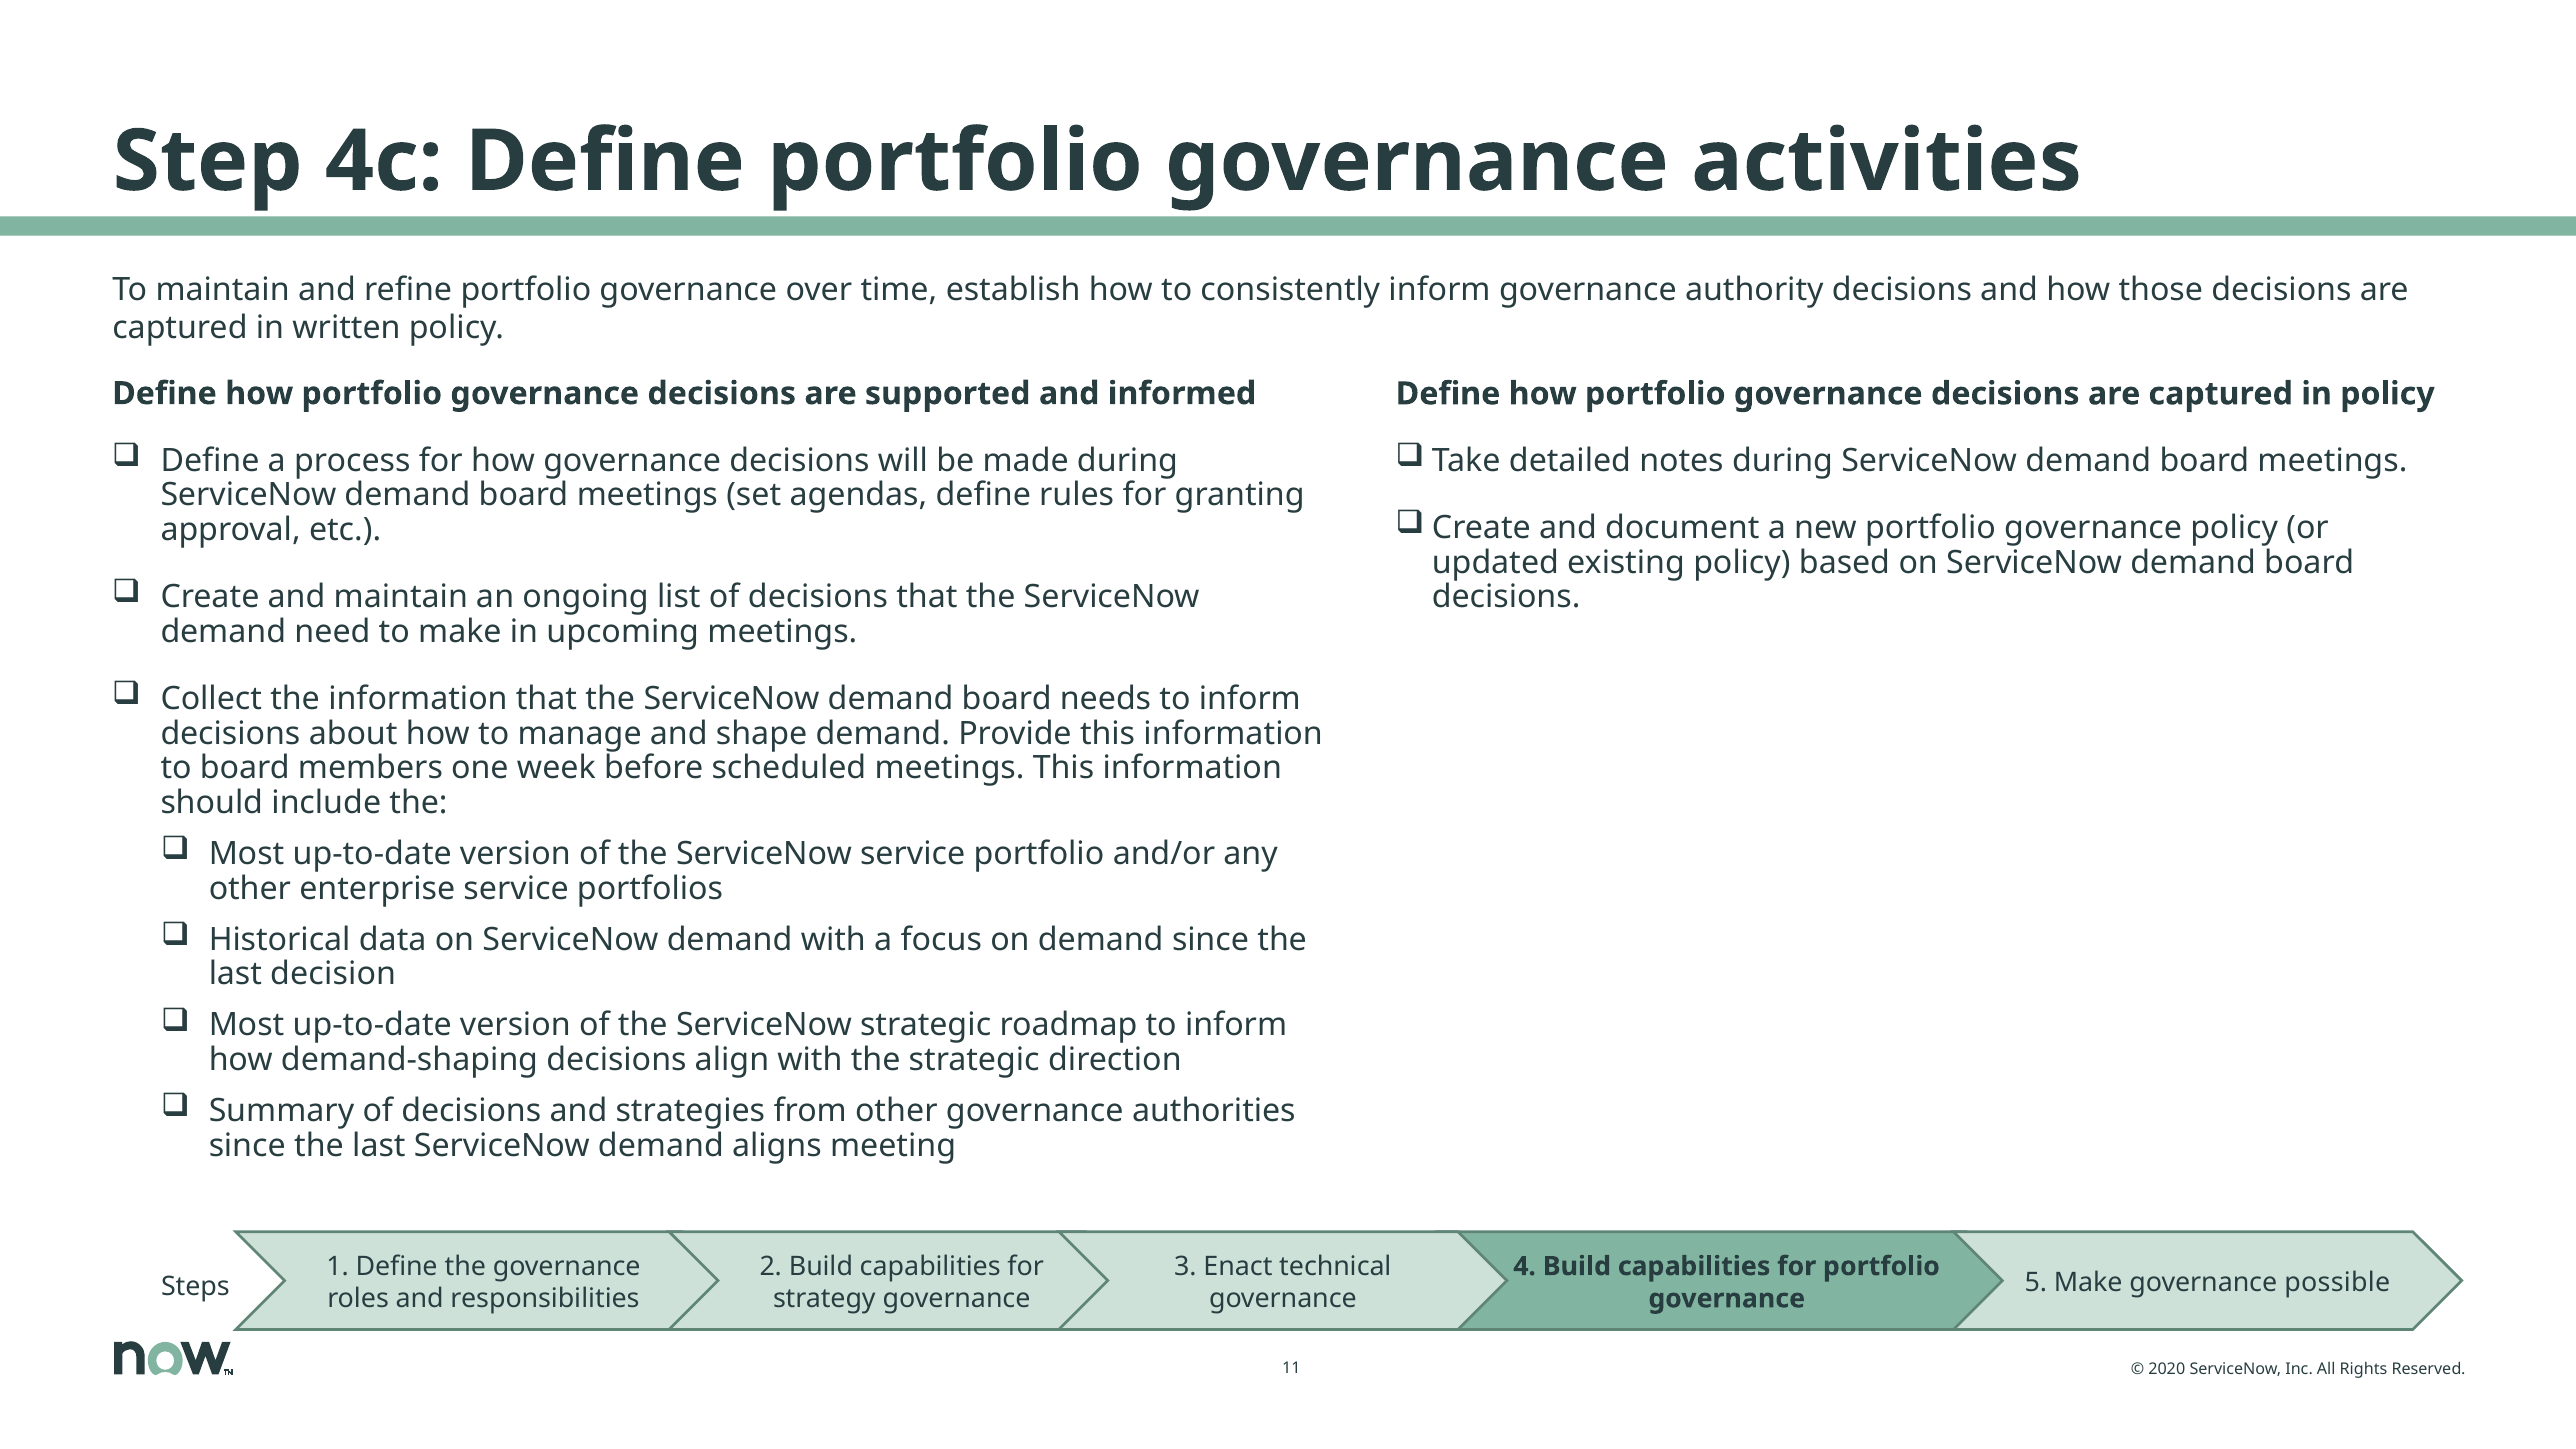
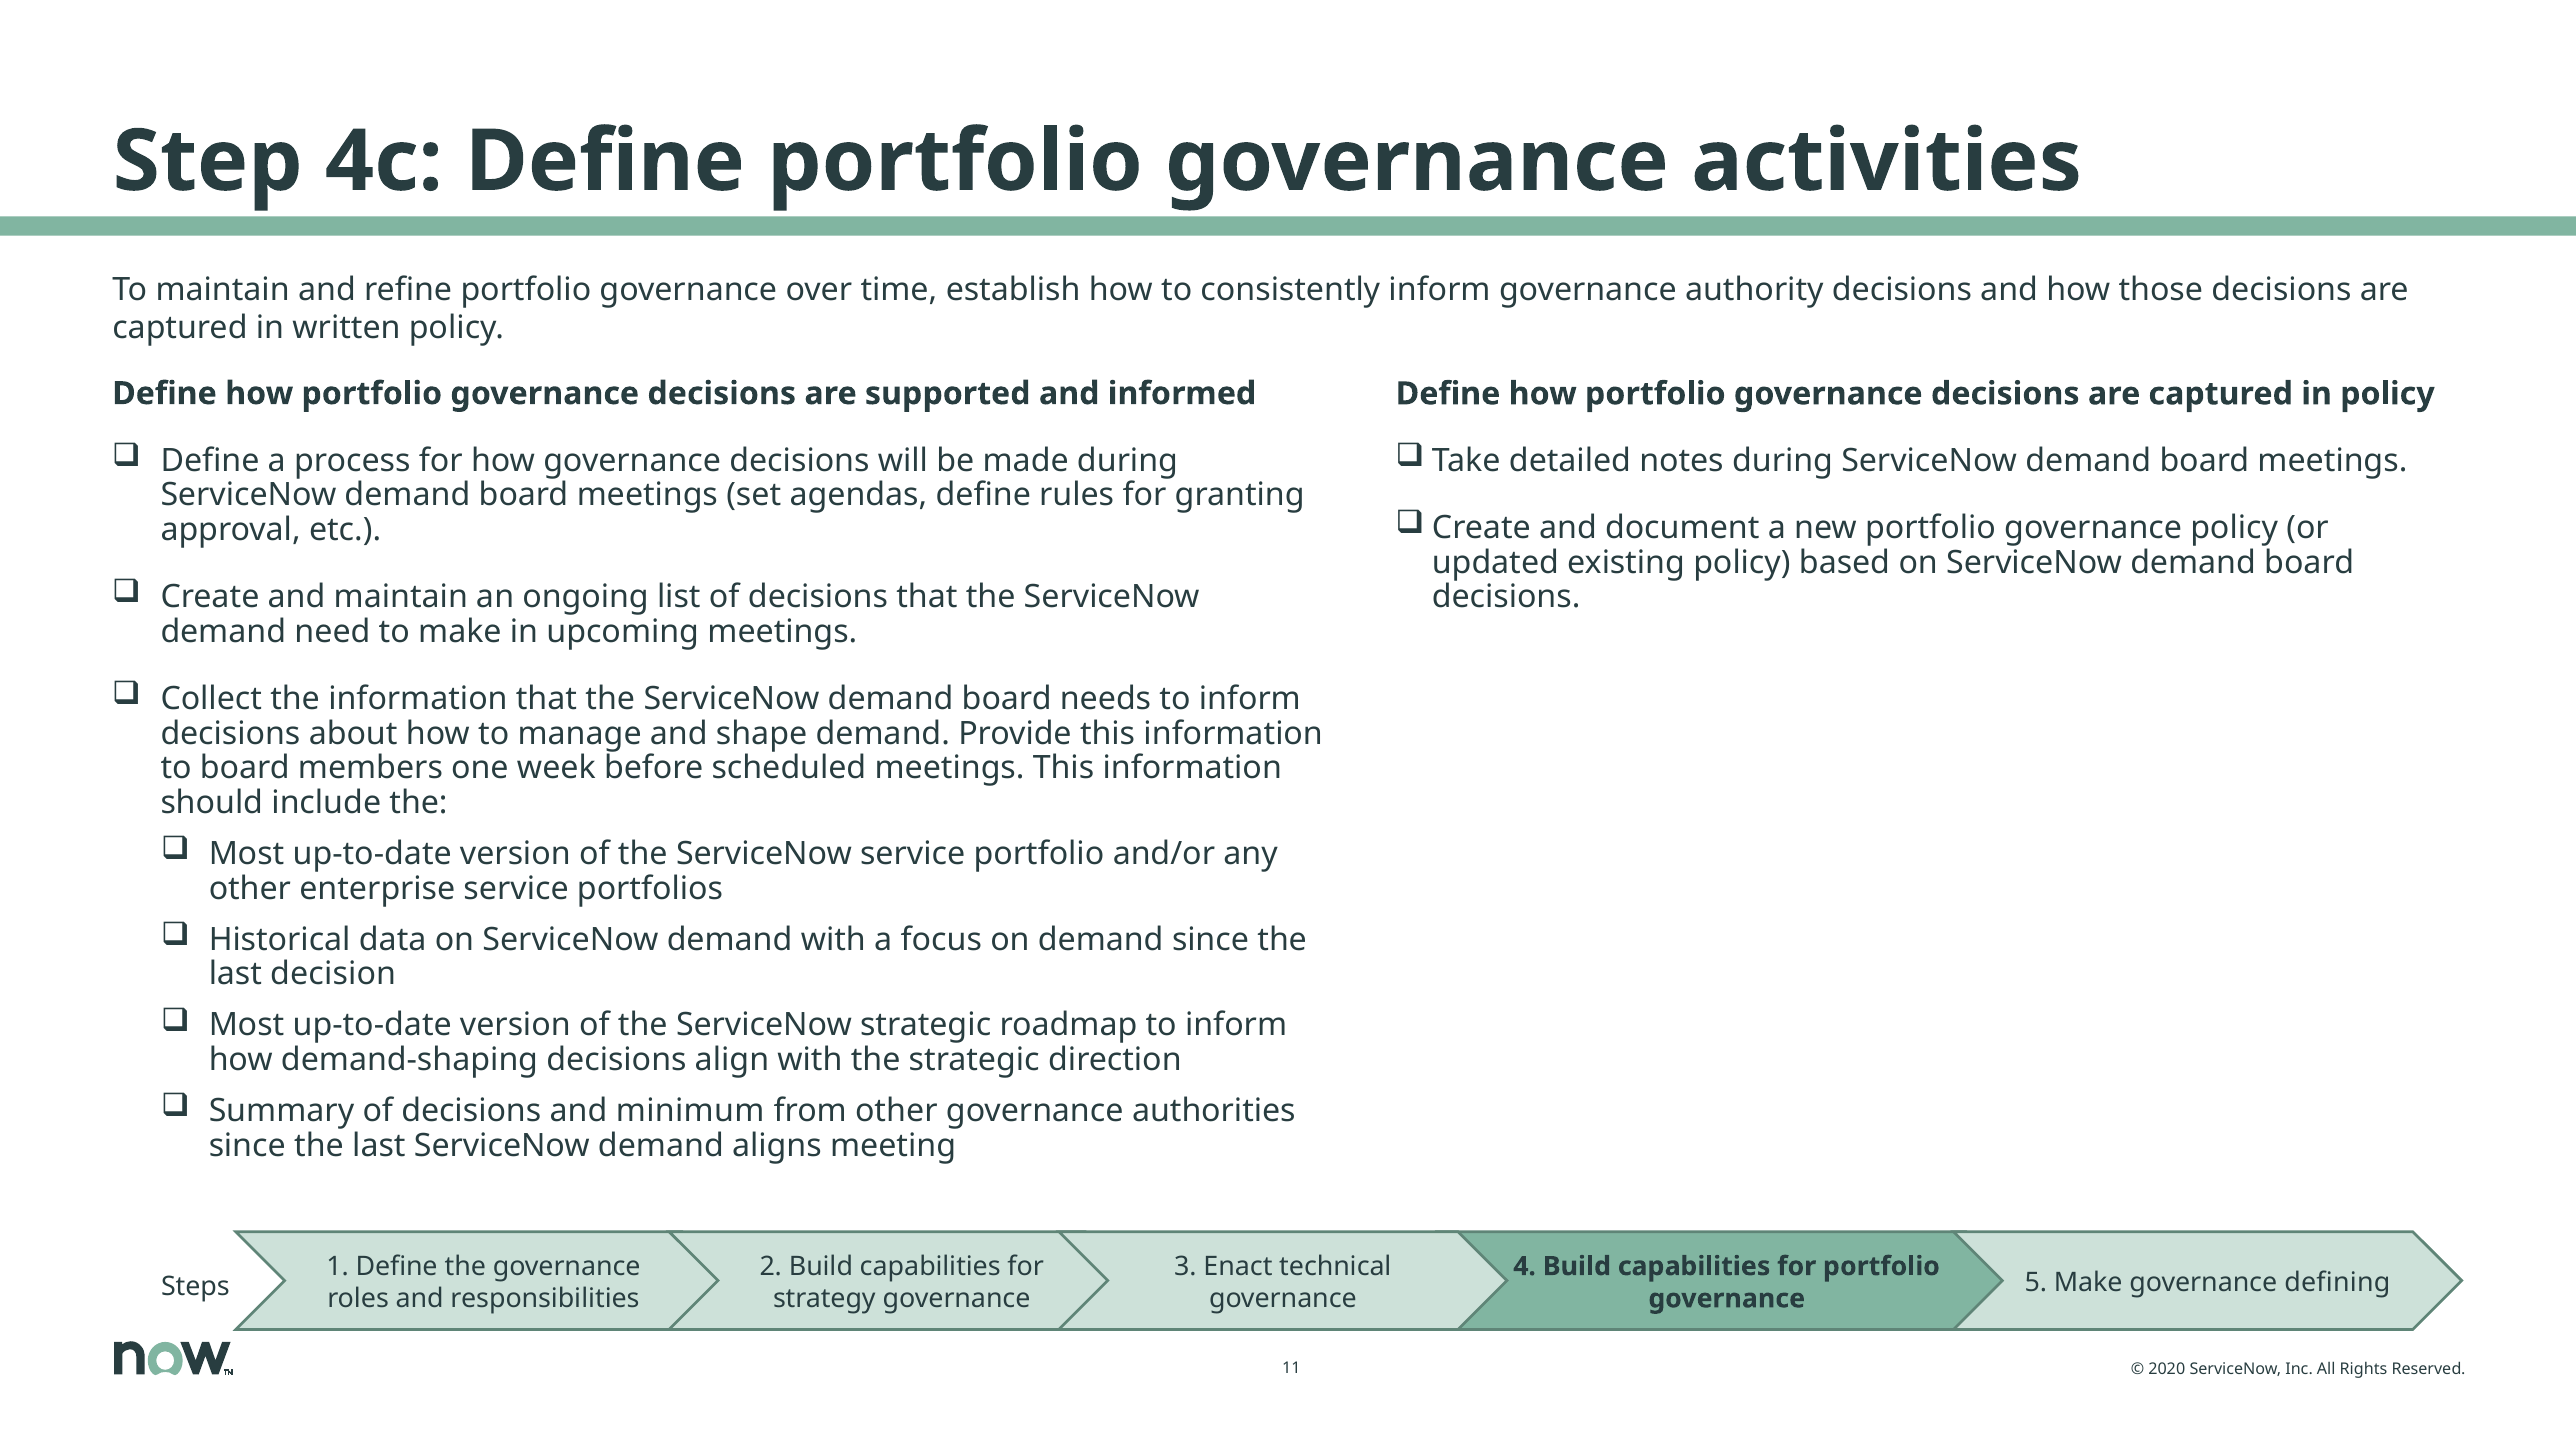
strategies: strategies -> minimum (690, 1111)
possible: possible -> defining (2337, 1283)
